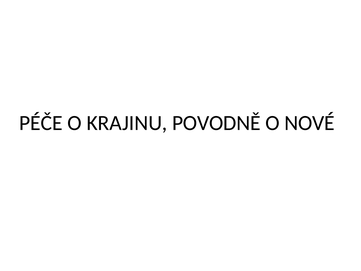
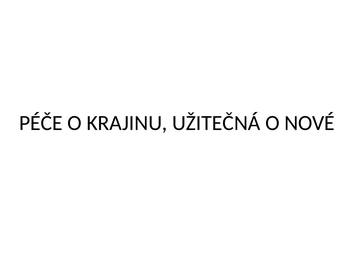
POVODNĚ: POVODNĚ -> UŽITEČNÁ (216, 123)
